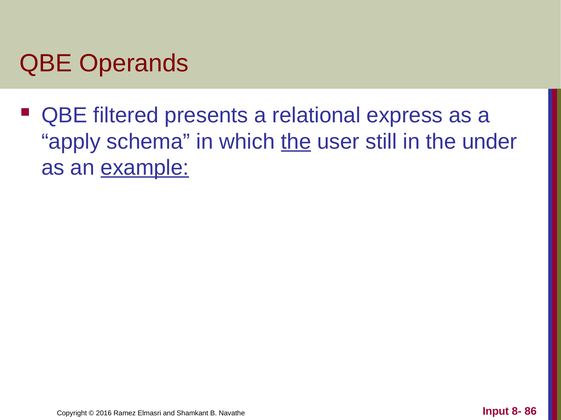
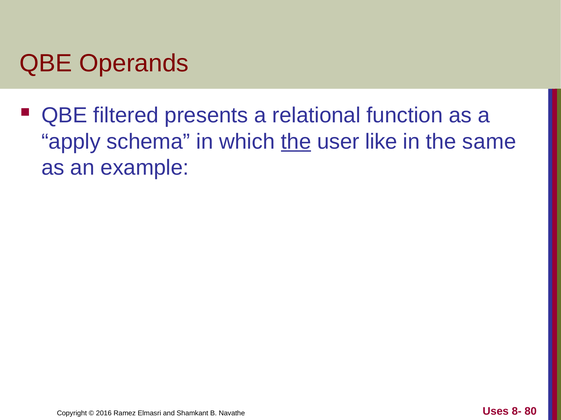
express: express -> function (405, 116)
still: still -> like (381, 142)
under: under -> same (489, 142)
example underline: present -> none (145, 168)
Input: Input -> Uses (496, 412)
86: 86 -> 80 (531, 412)
